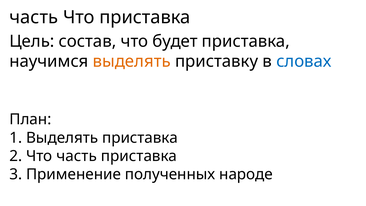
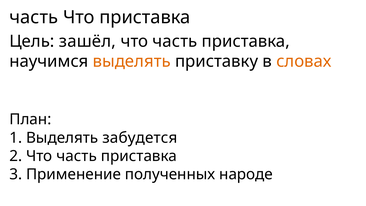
состав: состав -> зашёл (87, 41)
будет: будет -> часть (175, 41)
словах colour: blue -> orange (304, 61)
Выделять приставка: приставка -> забудется (140, 138)
